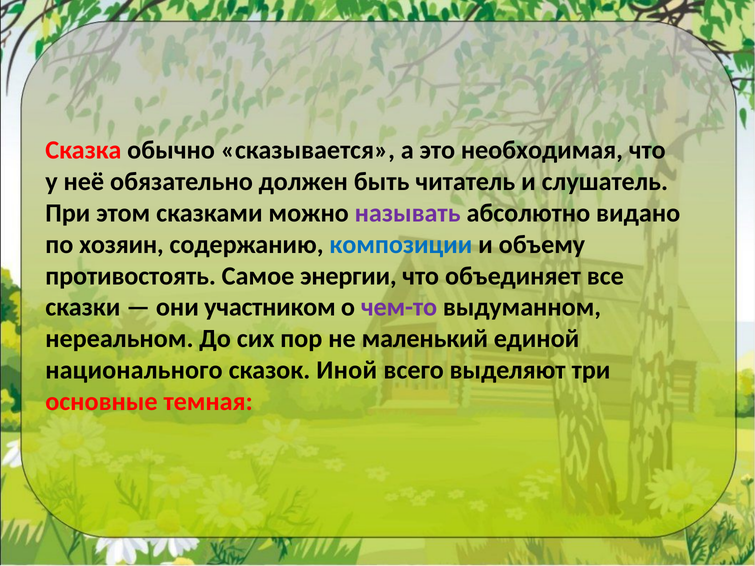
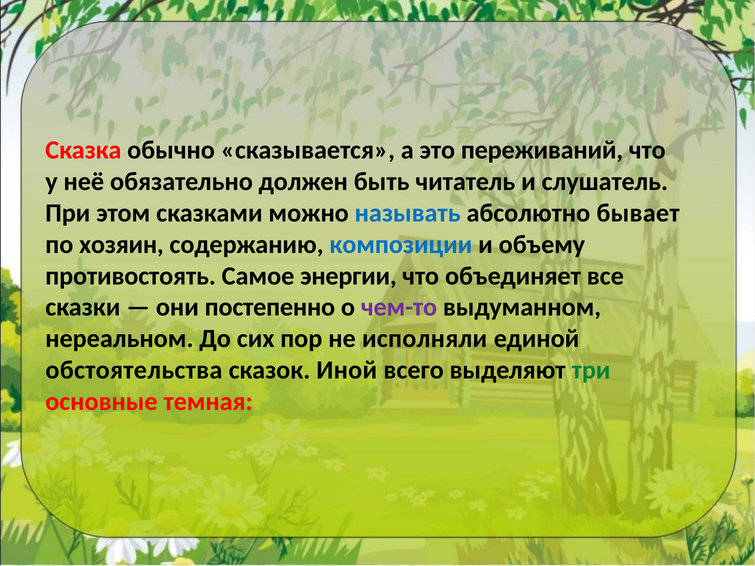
необходимая: необходимая -> переживаний (542, 150)
называть colour: purple -> blue (408, 213)
видано: видано -> бывает (638, 213)
участником: участником -> постепенно (270, 307)
маленький: маленький -> исполняли (425, 339)
национального: национального -> обстоятельства (134, 370)
три colour: black -> green (591, 370)
